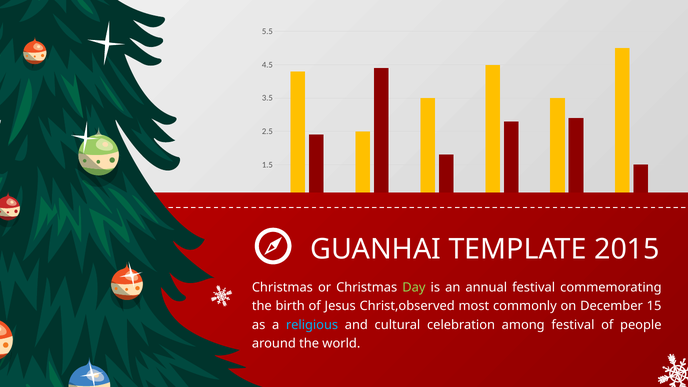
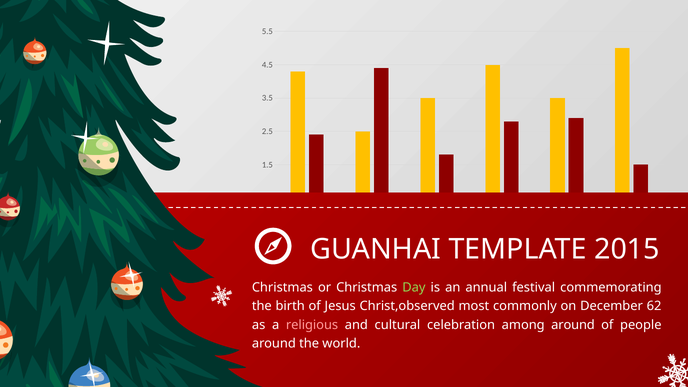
15: 15 -> 62 (654, 306)
religious colour: light blue -> pink (312, 325)
among festival: festival -> around (573, 325)
